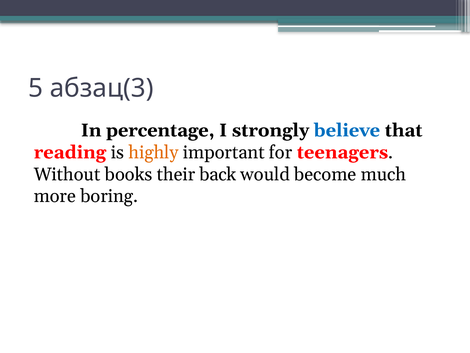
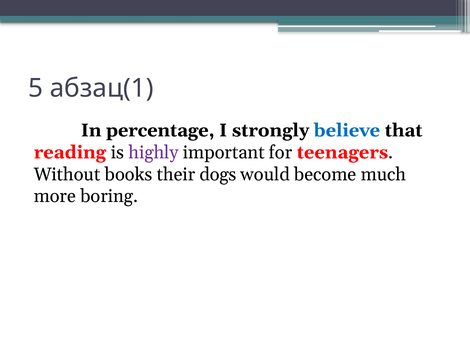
абзац(3: абзац(3 -> абзац(1 (102, 88)
highly colour: orange -> purple (154, 152)
back: back -> dogs (218, 174)
